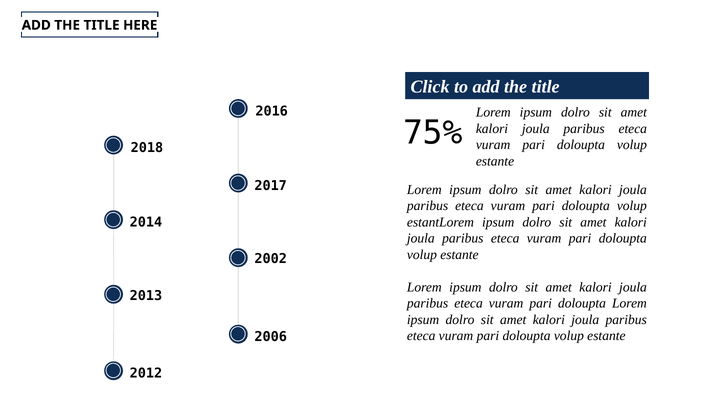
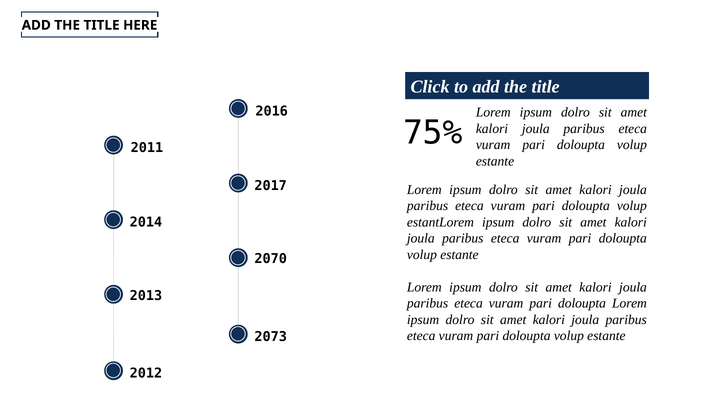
2018: 2018 -> 2011 (147, 148)
2002: 2002 -> 2070 (271, 259)
2006: 2006 -> 2073 (271, 336)
